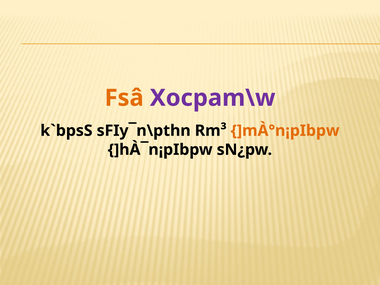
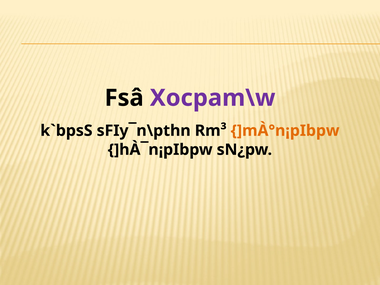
Fsâ colour: orange -> black (124, 98)
